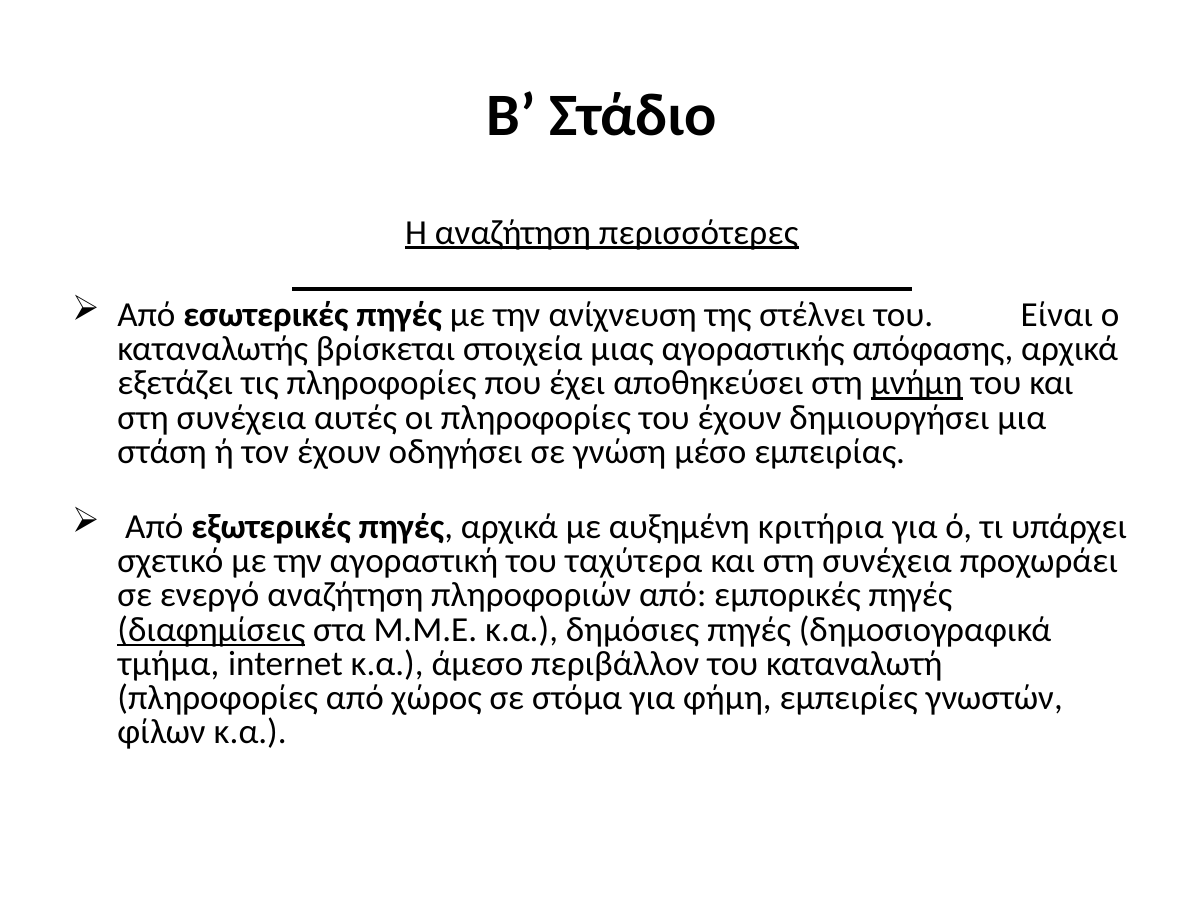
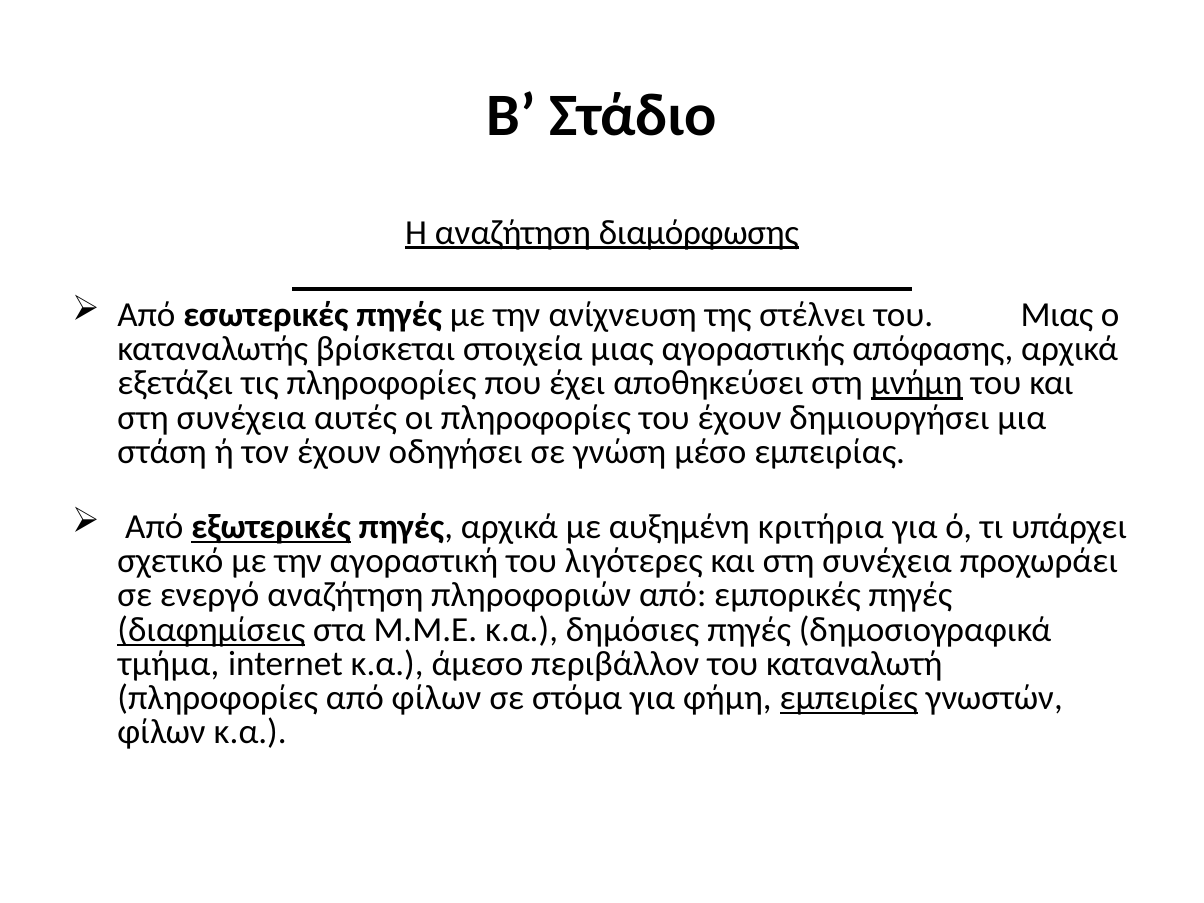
περισσότερες: περισσότερες -> διαμόρφωσης (699, 232)
του Είναι: Είναι -> Μιας (1057, 315)
εξωτερικές underline: none -> present (271, 527)
ταχύτερα: ταχύτερα -> λιγότερες (634, 561)
από χώρος: χώρος -> φίλων (437, 698)
εμπειρίες underline: none -> present (849, 698)
